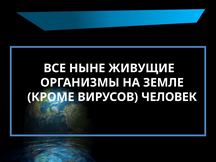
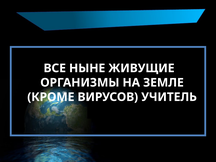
ЧЕЛОВЕК: ЧЕЛОВЕК -> УЧИТЕЛЬ (169, 97)
